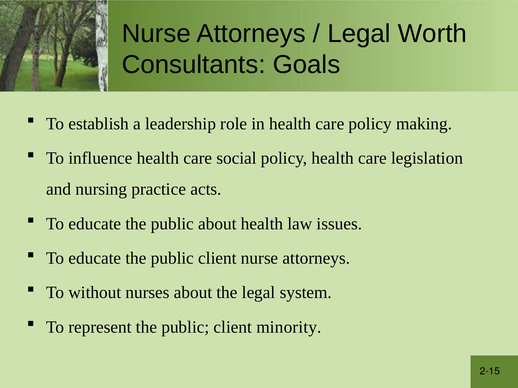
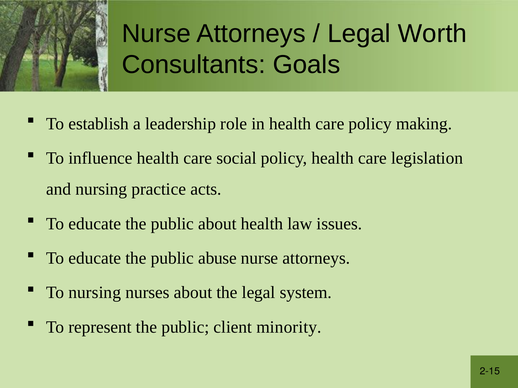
educate the public client: client -> abuse (218, 258)
To without: without -> nursing (95, 293)
